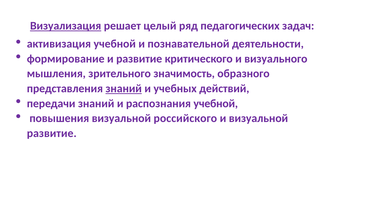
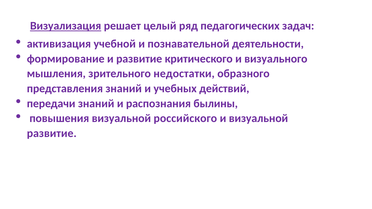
значимость: значимость -> недостатки (184, 74)
знаний underline: present -> none (124, 89)
распознания учебной: учебной -> былины (216, 104)
